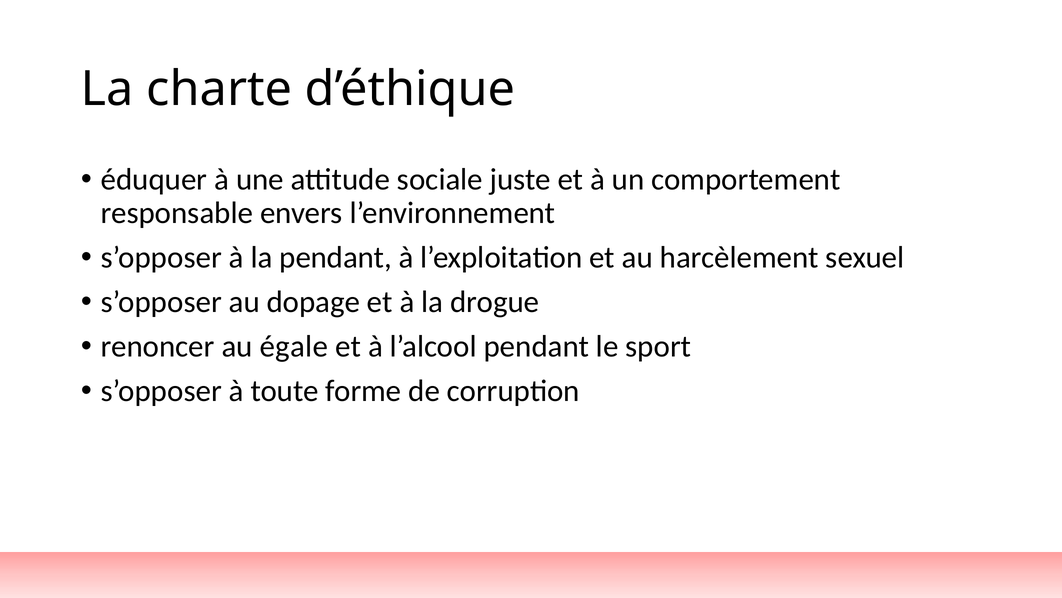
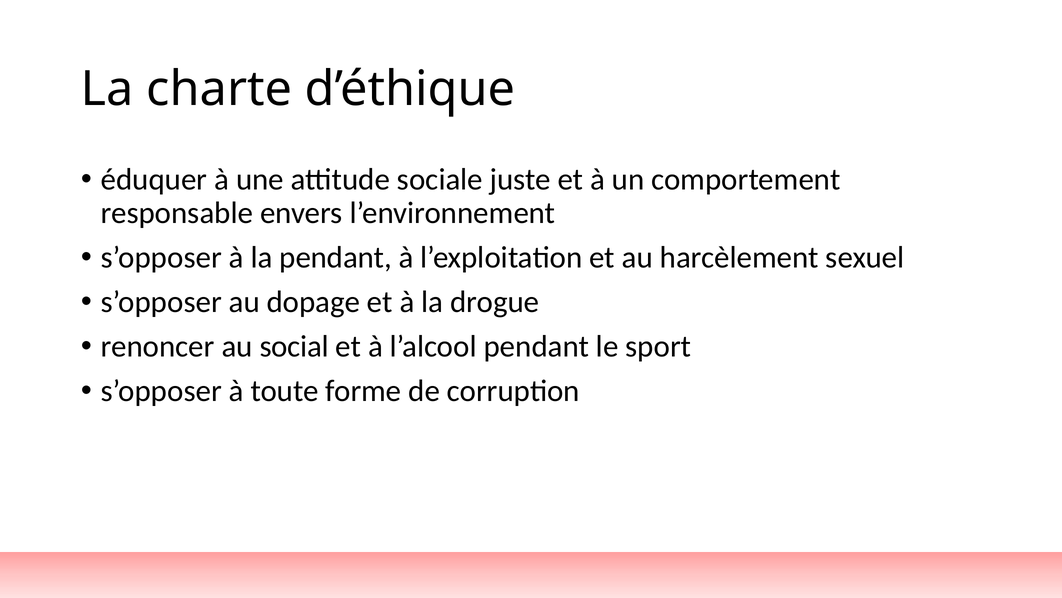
égale: égale -> social (294, 346)
